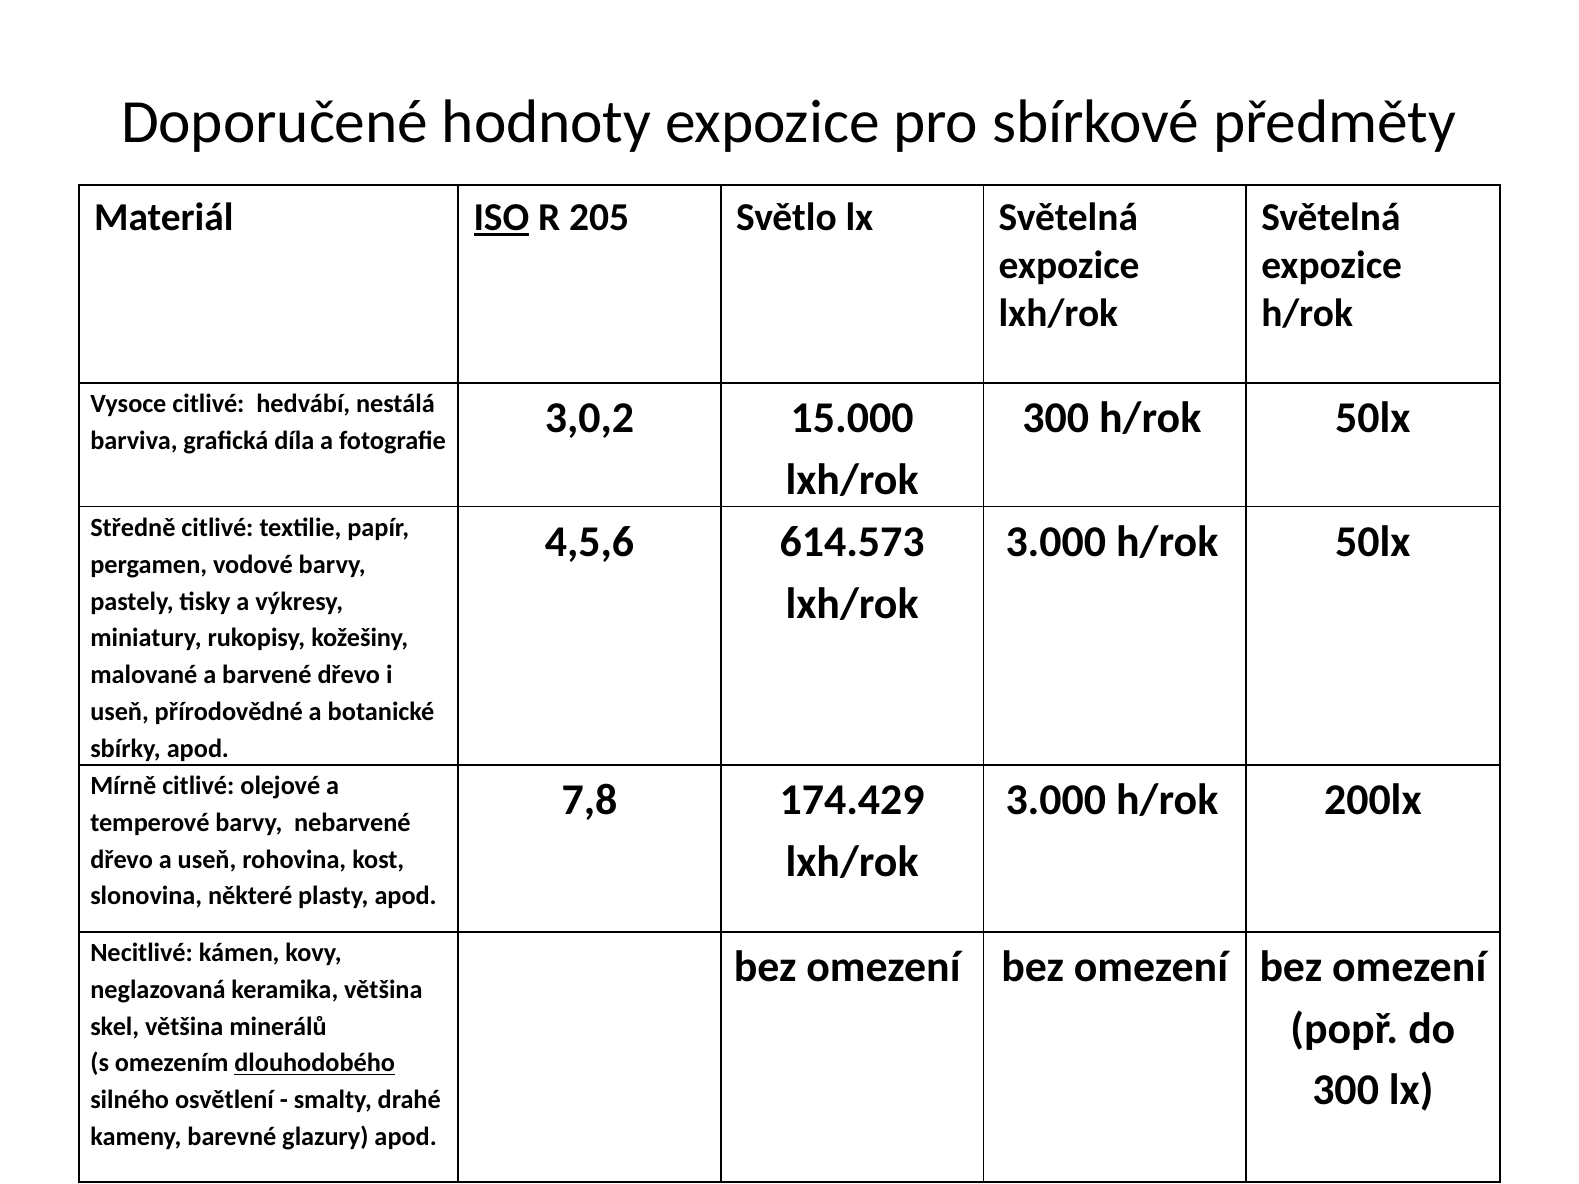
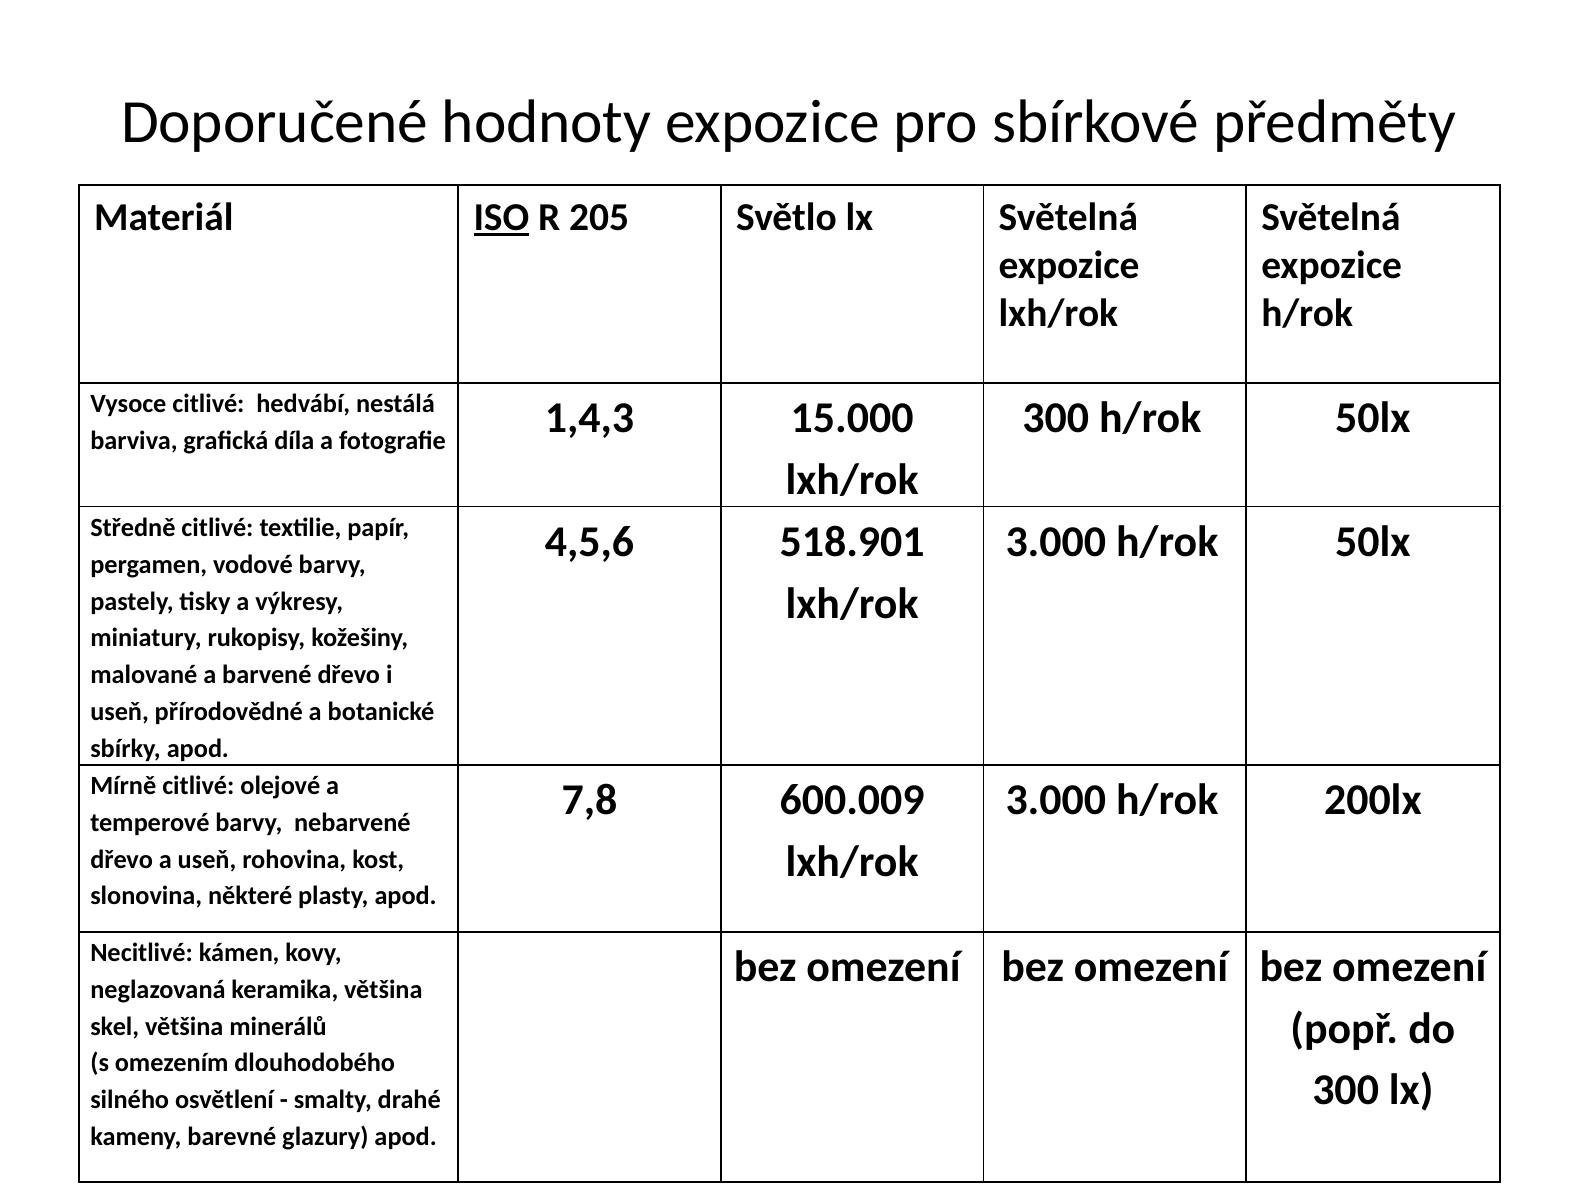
3,0,2: 3,0,2 -> 1,4,3 (590, 418)
614.573: 614.573 -> 518.901 (852, 542)
174.429: 174.429 -> 600.009 (852, 800)
dlouhodobého underline: present -> none (315, 1063)
